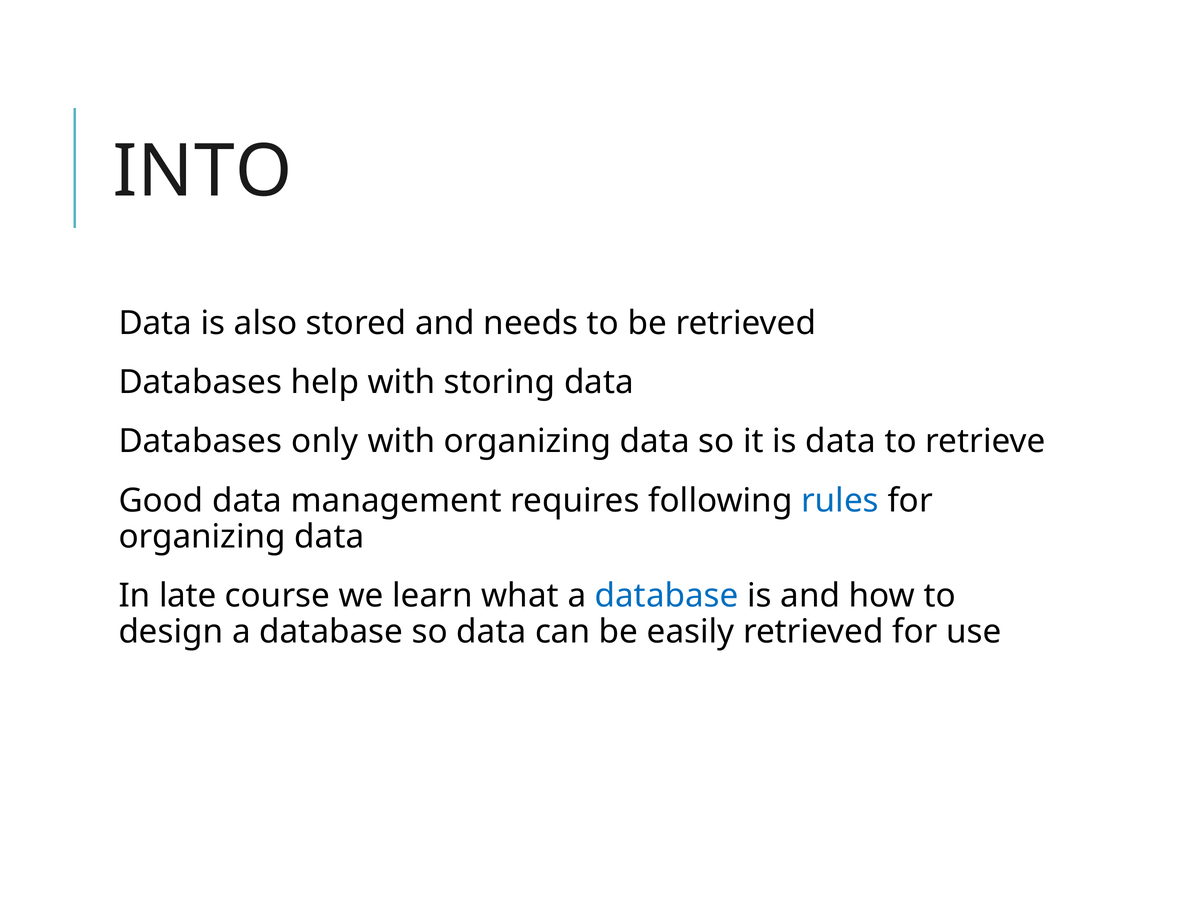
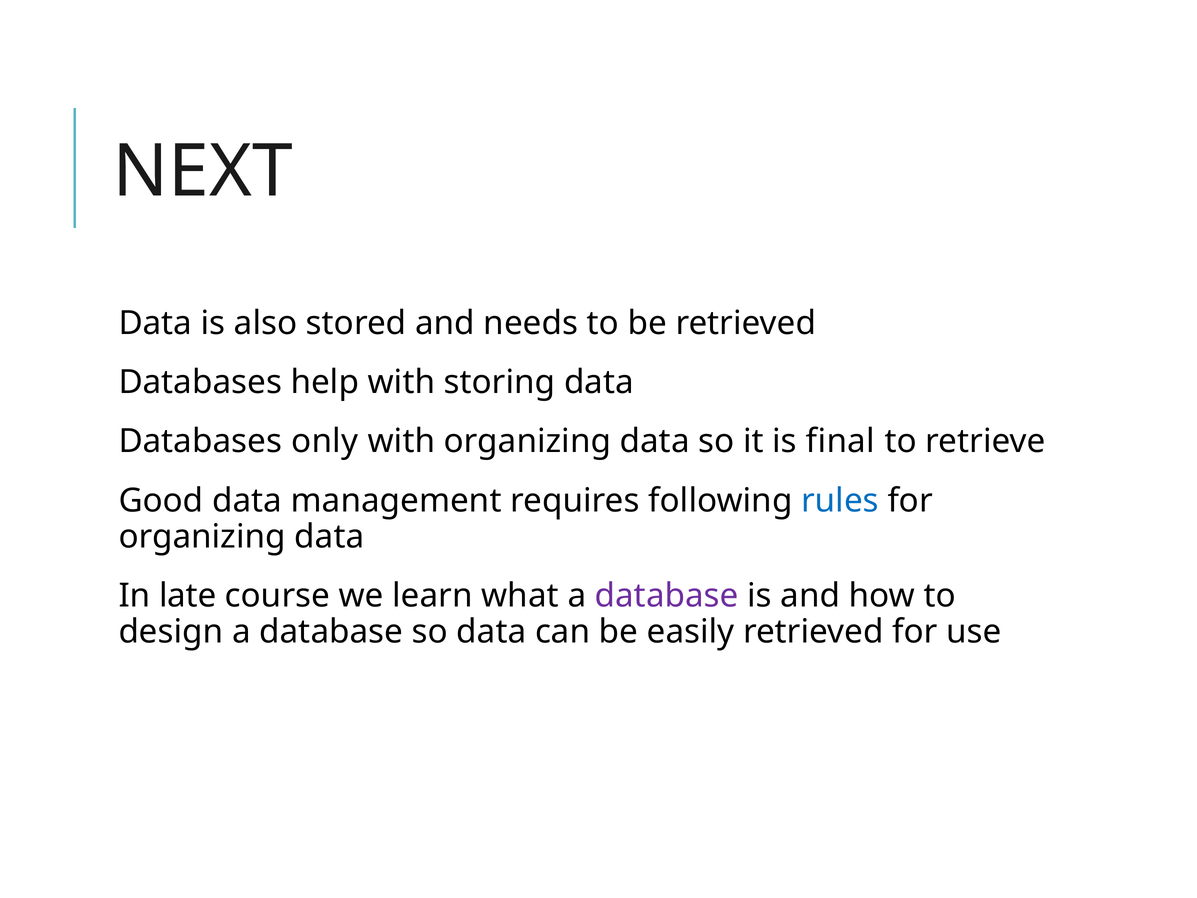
INTO: INTO -> NEXT (203, 172)
is data: data -> final (840, 441)
database colour: blue -> purple (667, 596)
